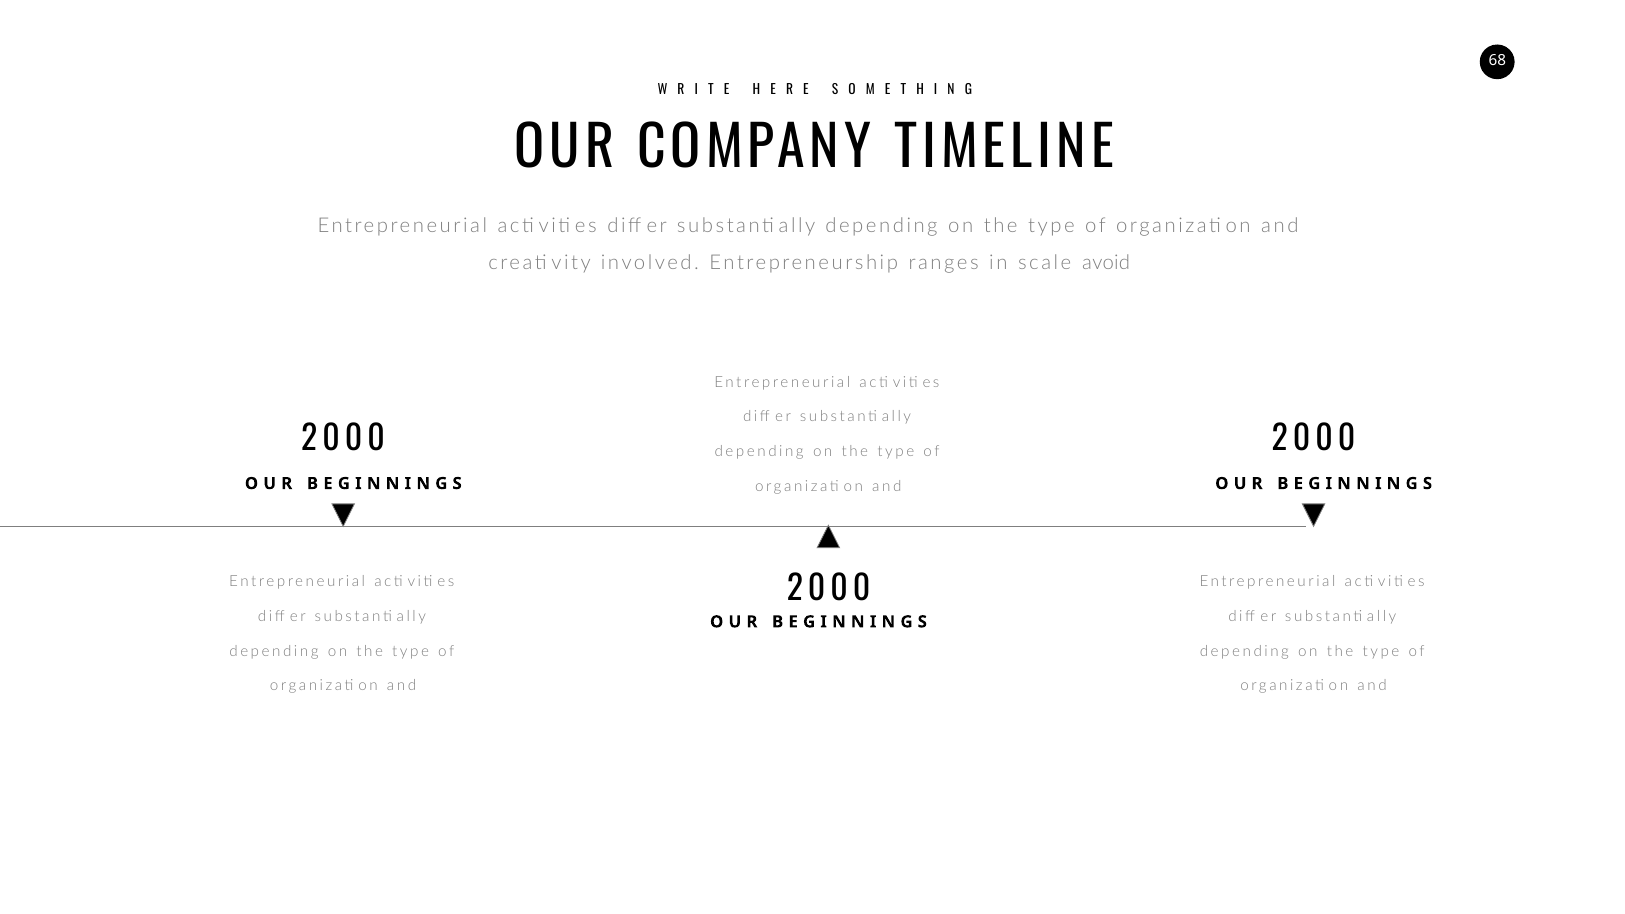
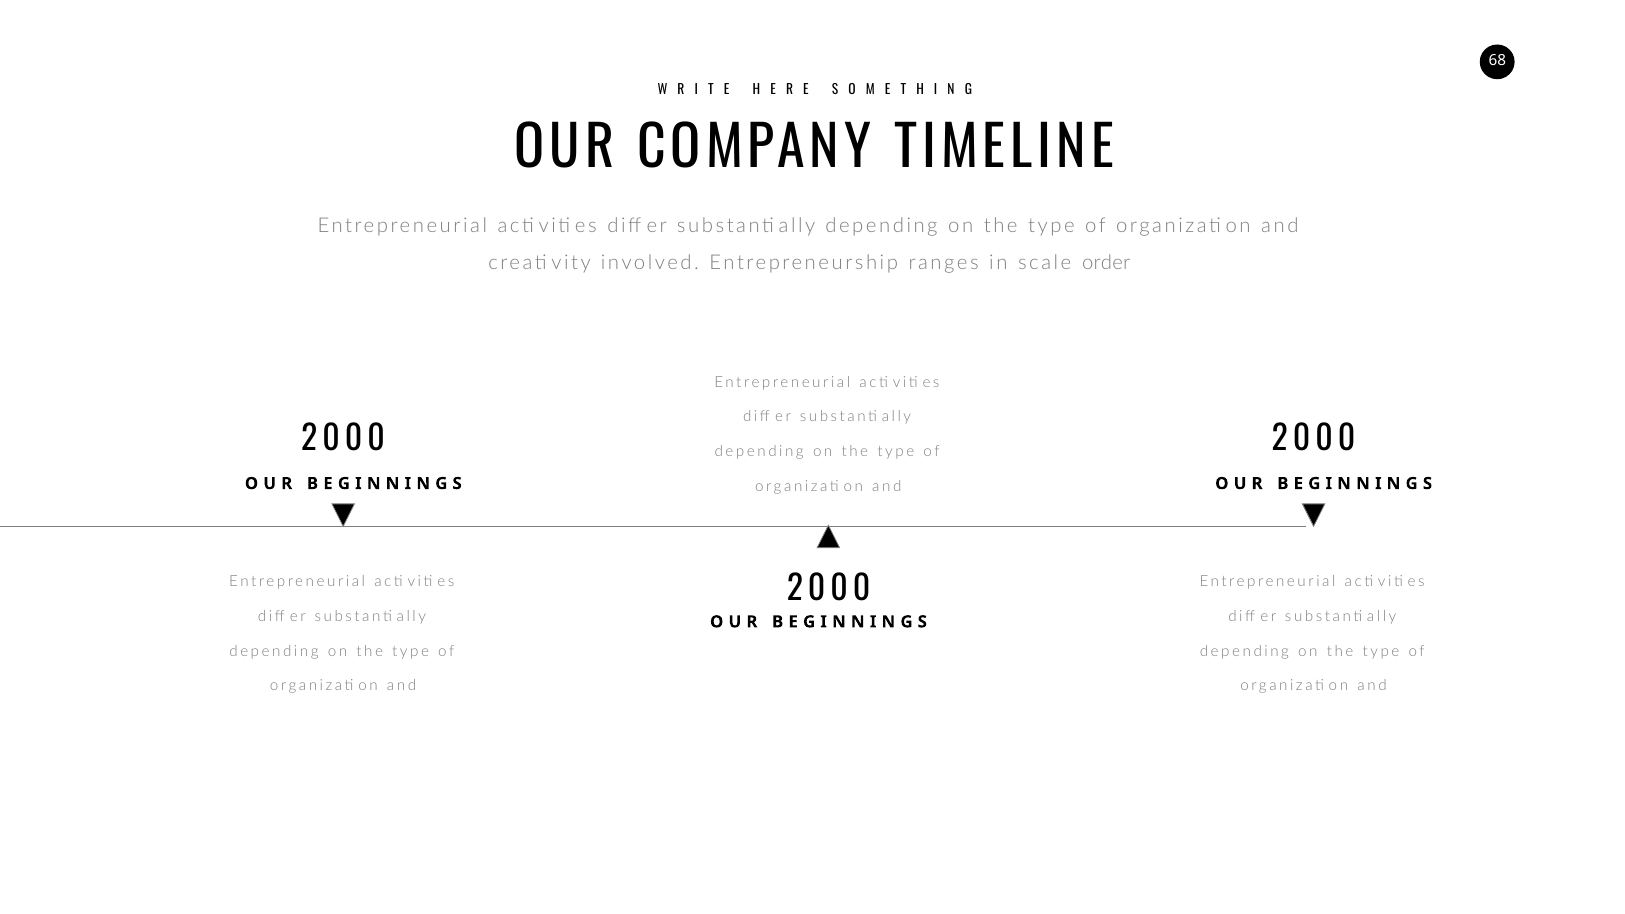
avoid: avoid -> order (1106, 263)
